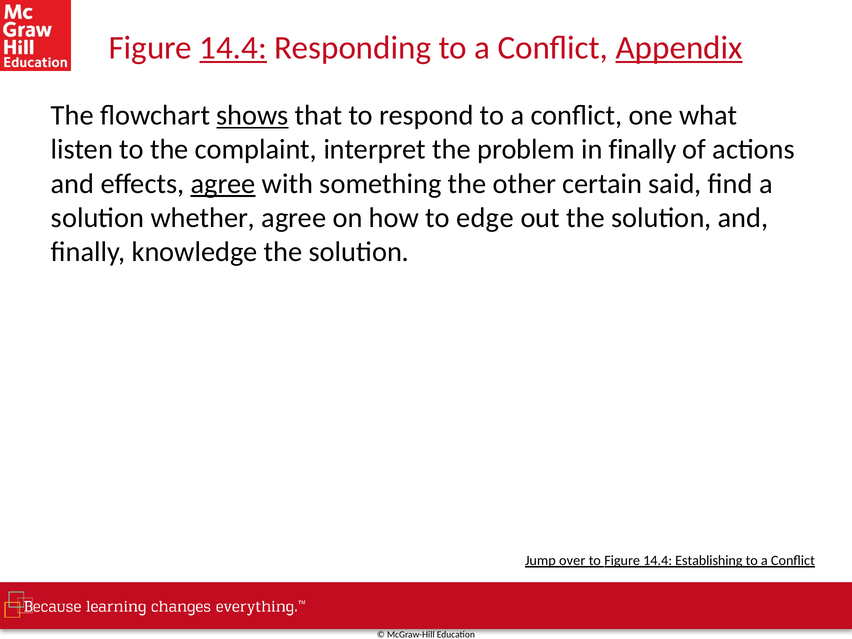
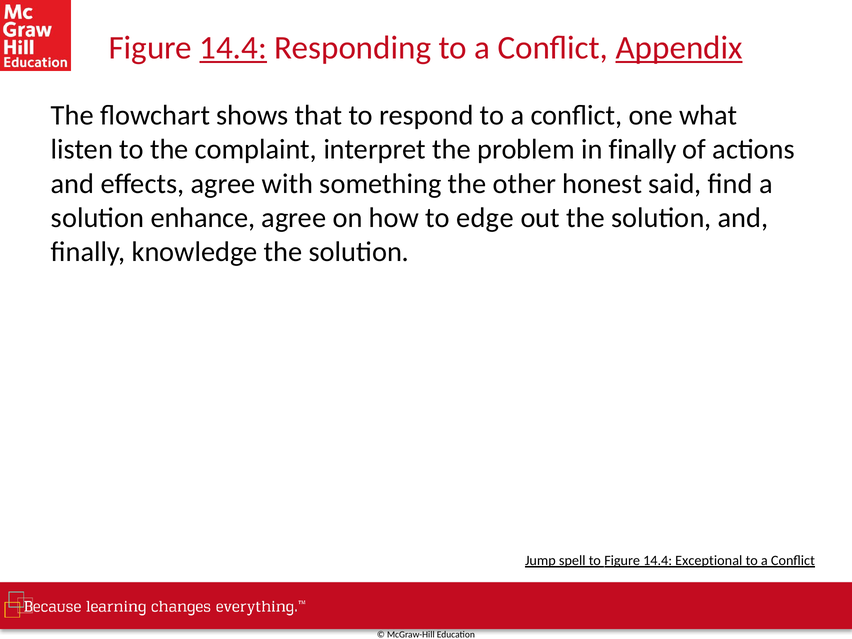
shows underline: present -> none (252, 116)
agree underline: present -> none (223, 184)
certain: certain -> honest (602, 184)
whether: whether -> enhance (203, 218)
over: over -> spell (572, 560)
Establishing: Establishing -> Exceptional (709, 560)
